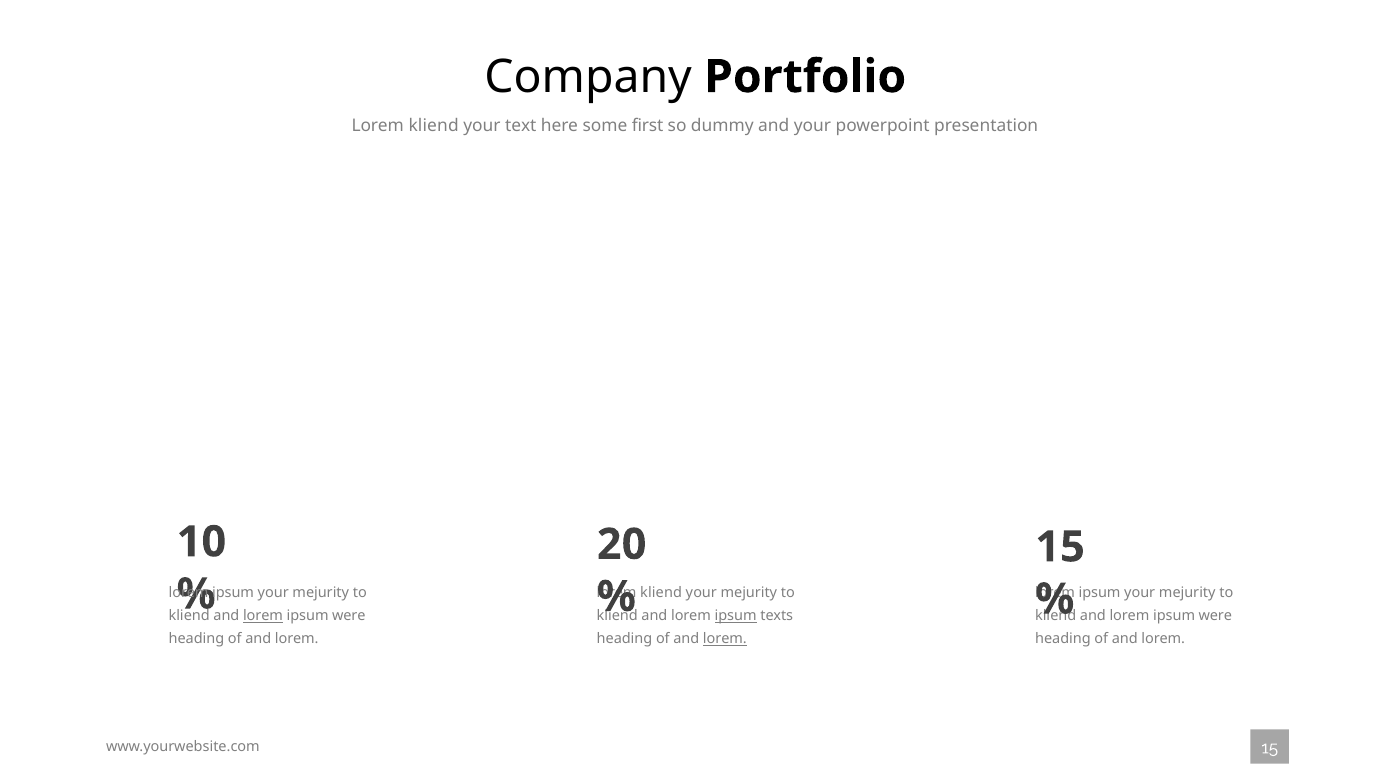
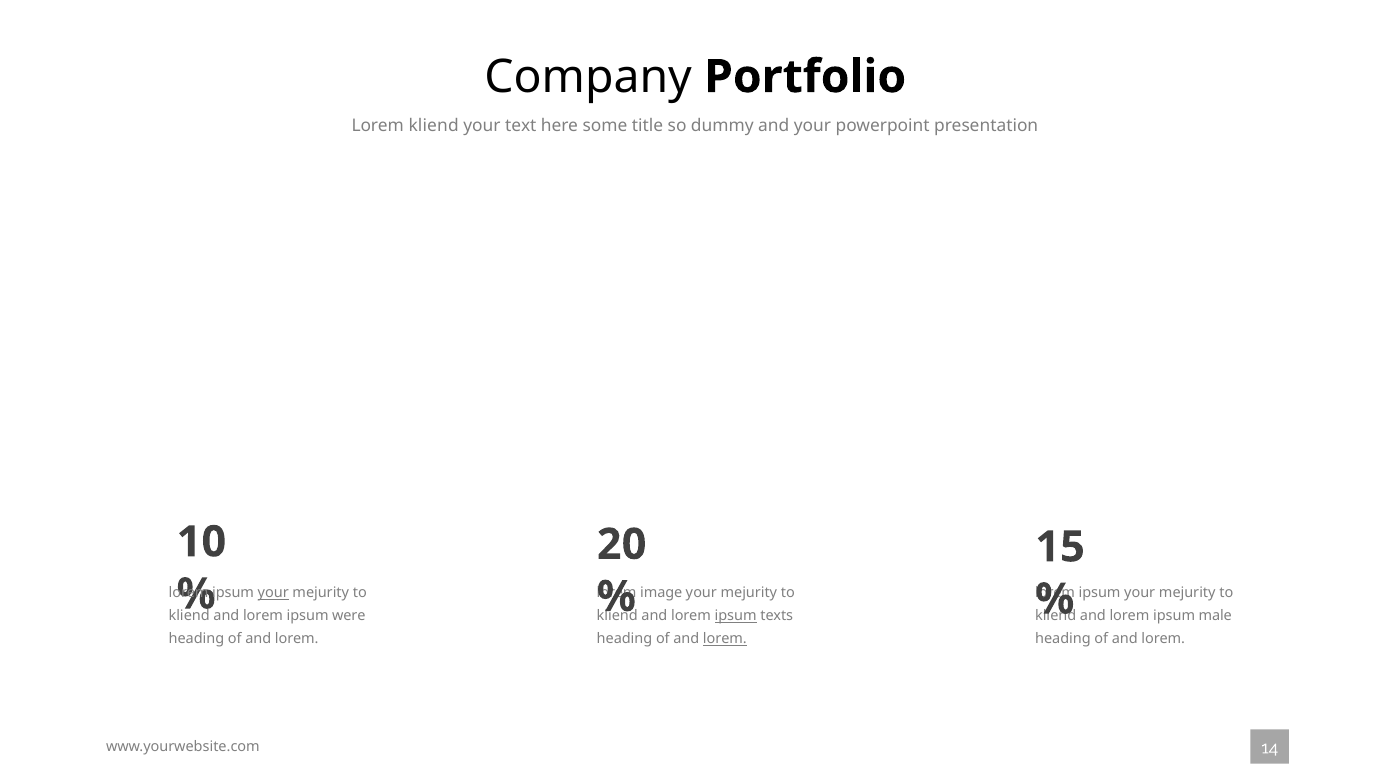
first: first -> title (648, 126)
your underline: none -> present (273, 592)
kliend: kliend -> image (661, 592)
lorem underline: present -> none (263, 616)
were: were -> male (1215, 616)
www.yourwebsite.com 15: 15 -> 14 (1270, 747)
